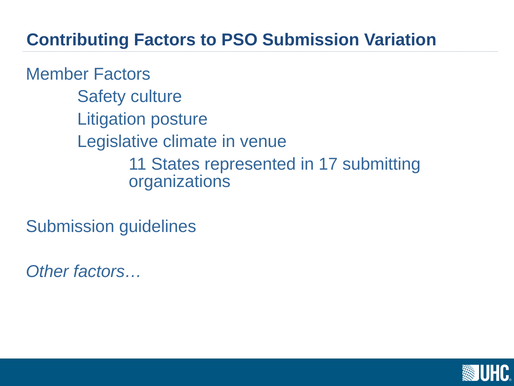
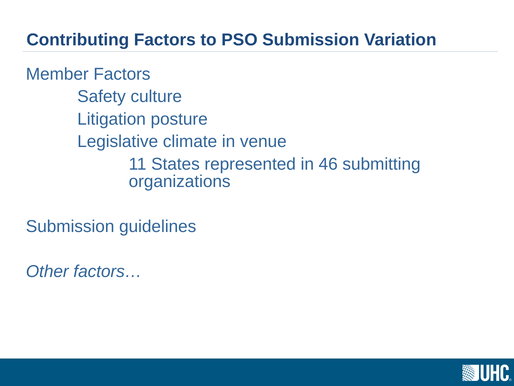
17: 17 -> 46 (328, 164)
